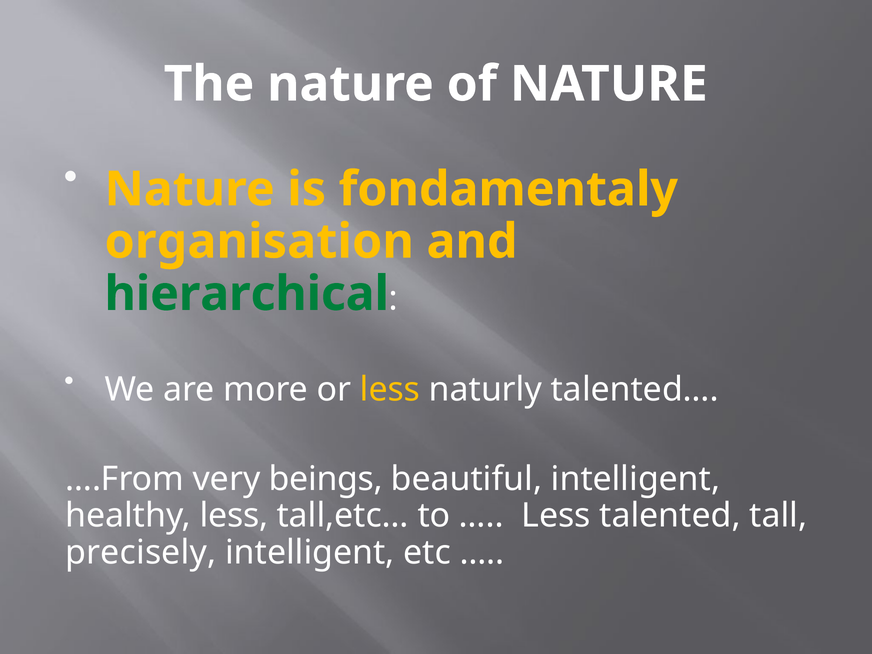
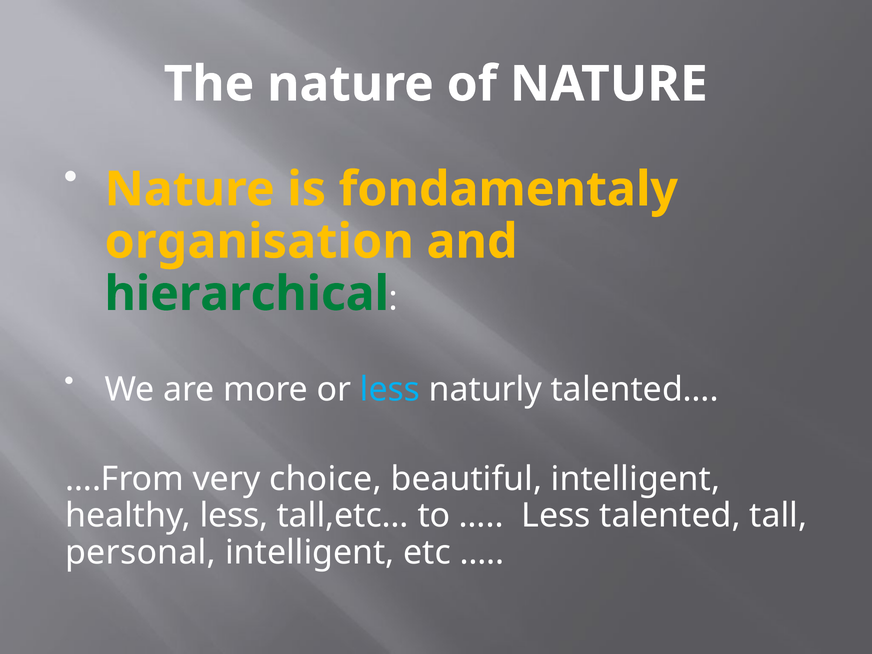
less colour: yellow -> light blue (390, 390)
beings: beings -> choice (325, 479)
precisely: precisely -> personal (141, 552)
